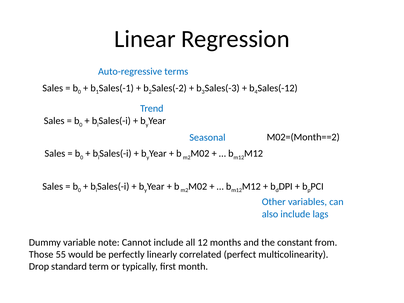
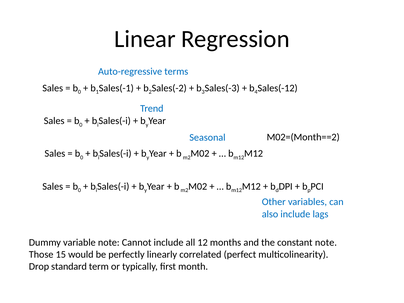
constant from: from -> note (326, 242)
55: 55 -> 15 (61, 255)
